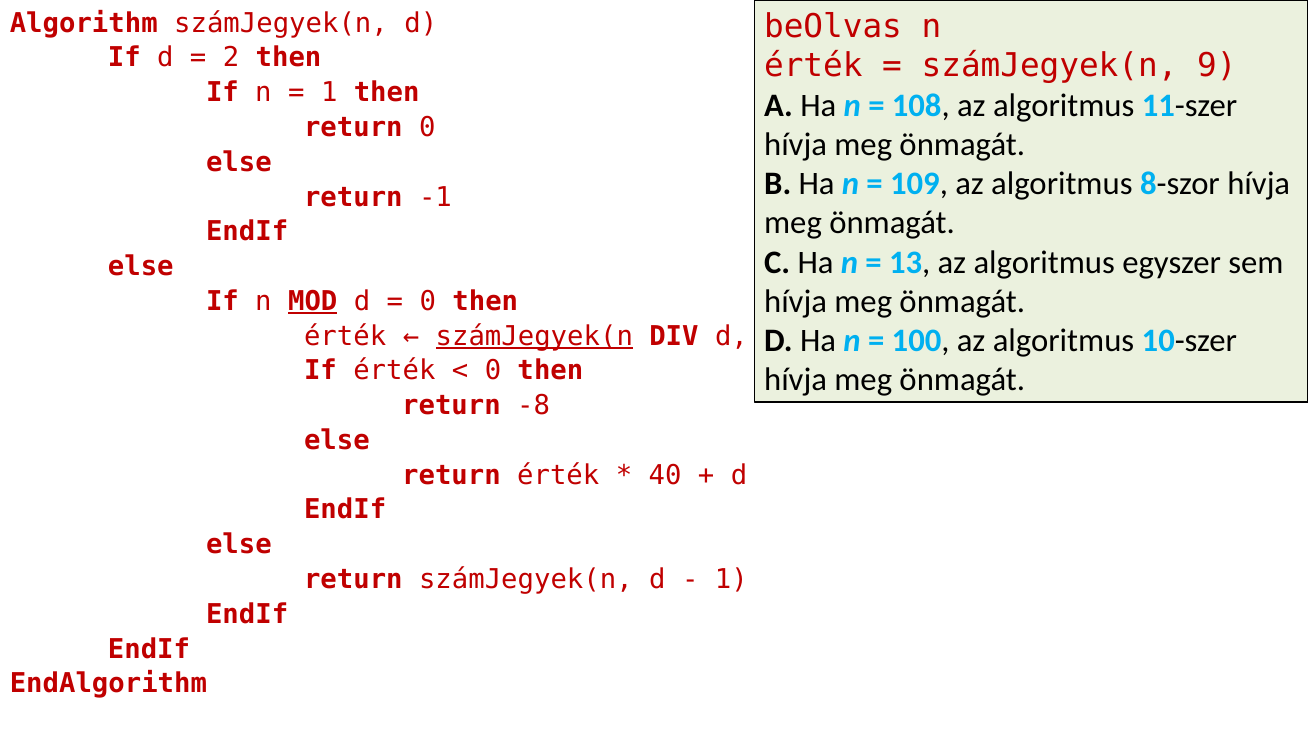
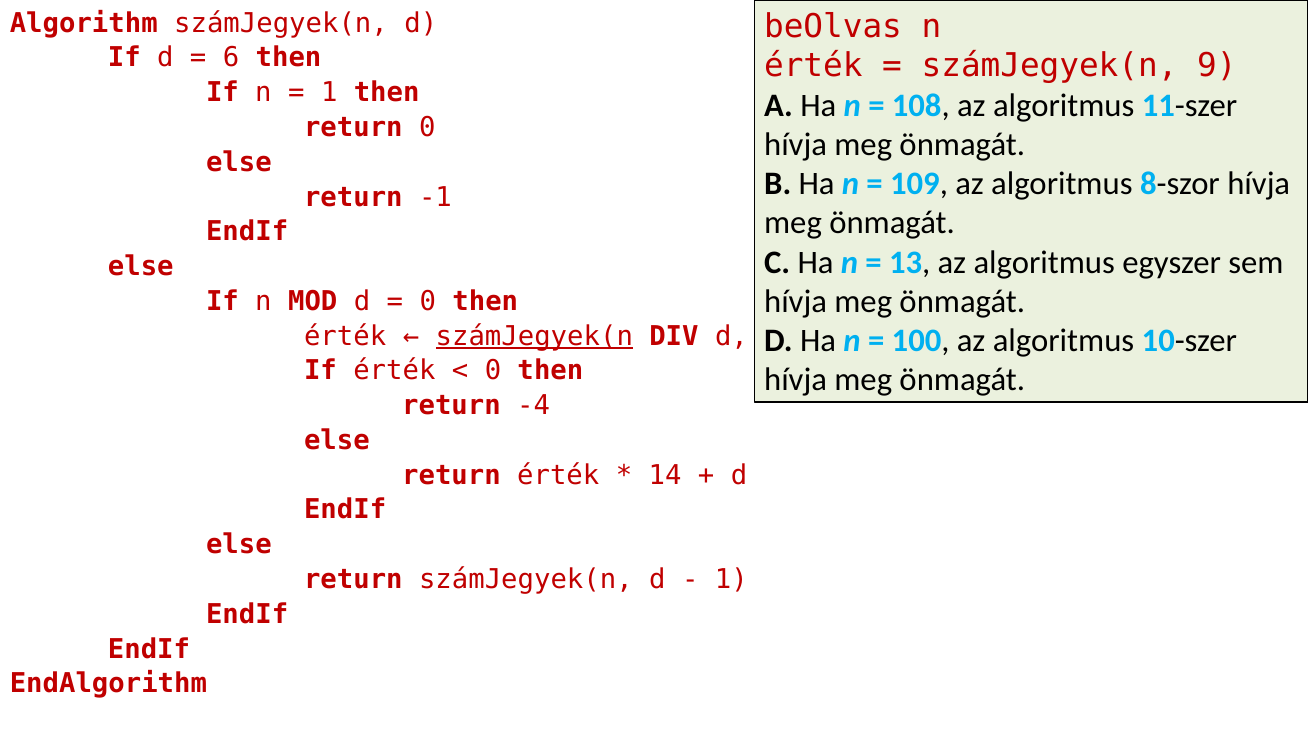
2: 2 -> 6 (231, 58)
MOD underline: present -> none (313, 301)
-8: -8 -> -4 (534, 406)
40: 40 -> 14 (665, 475)
